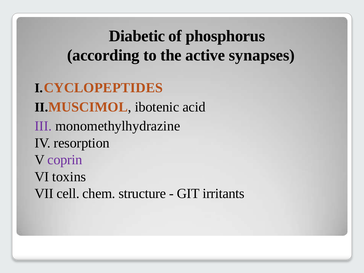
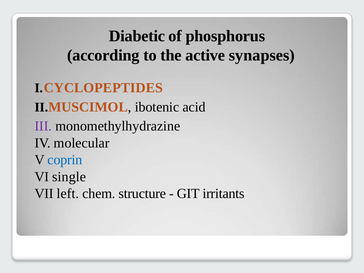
resorption: resorption -> molecular (82, 143)
coprin colour: purple -> blue (65, 160)
toxins: toxins -> single (69, 177)
cell: cell -> left (68, 194)
